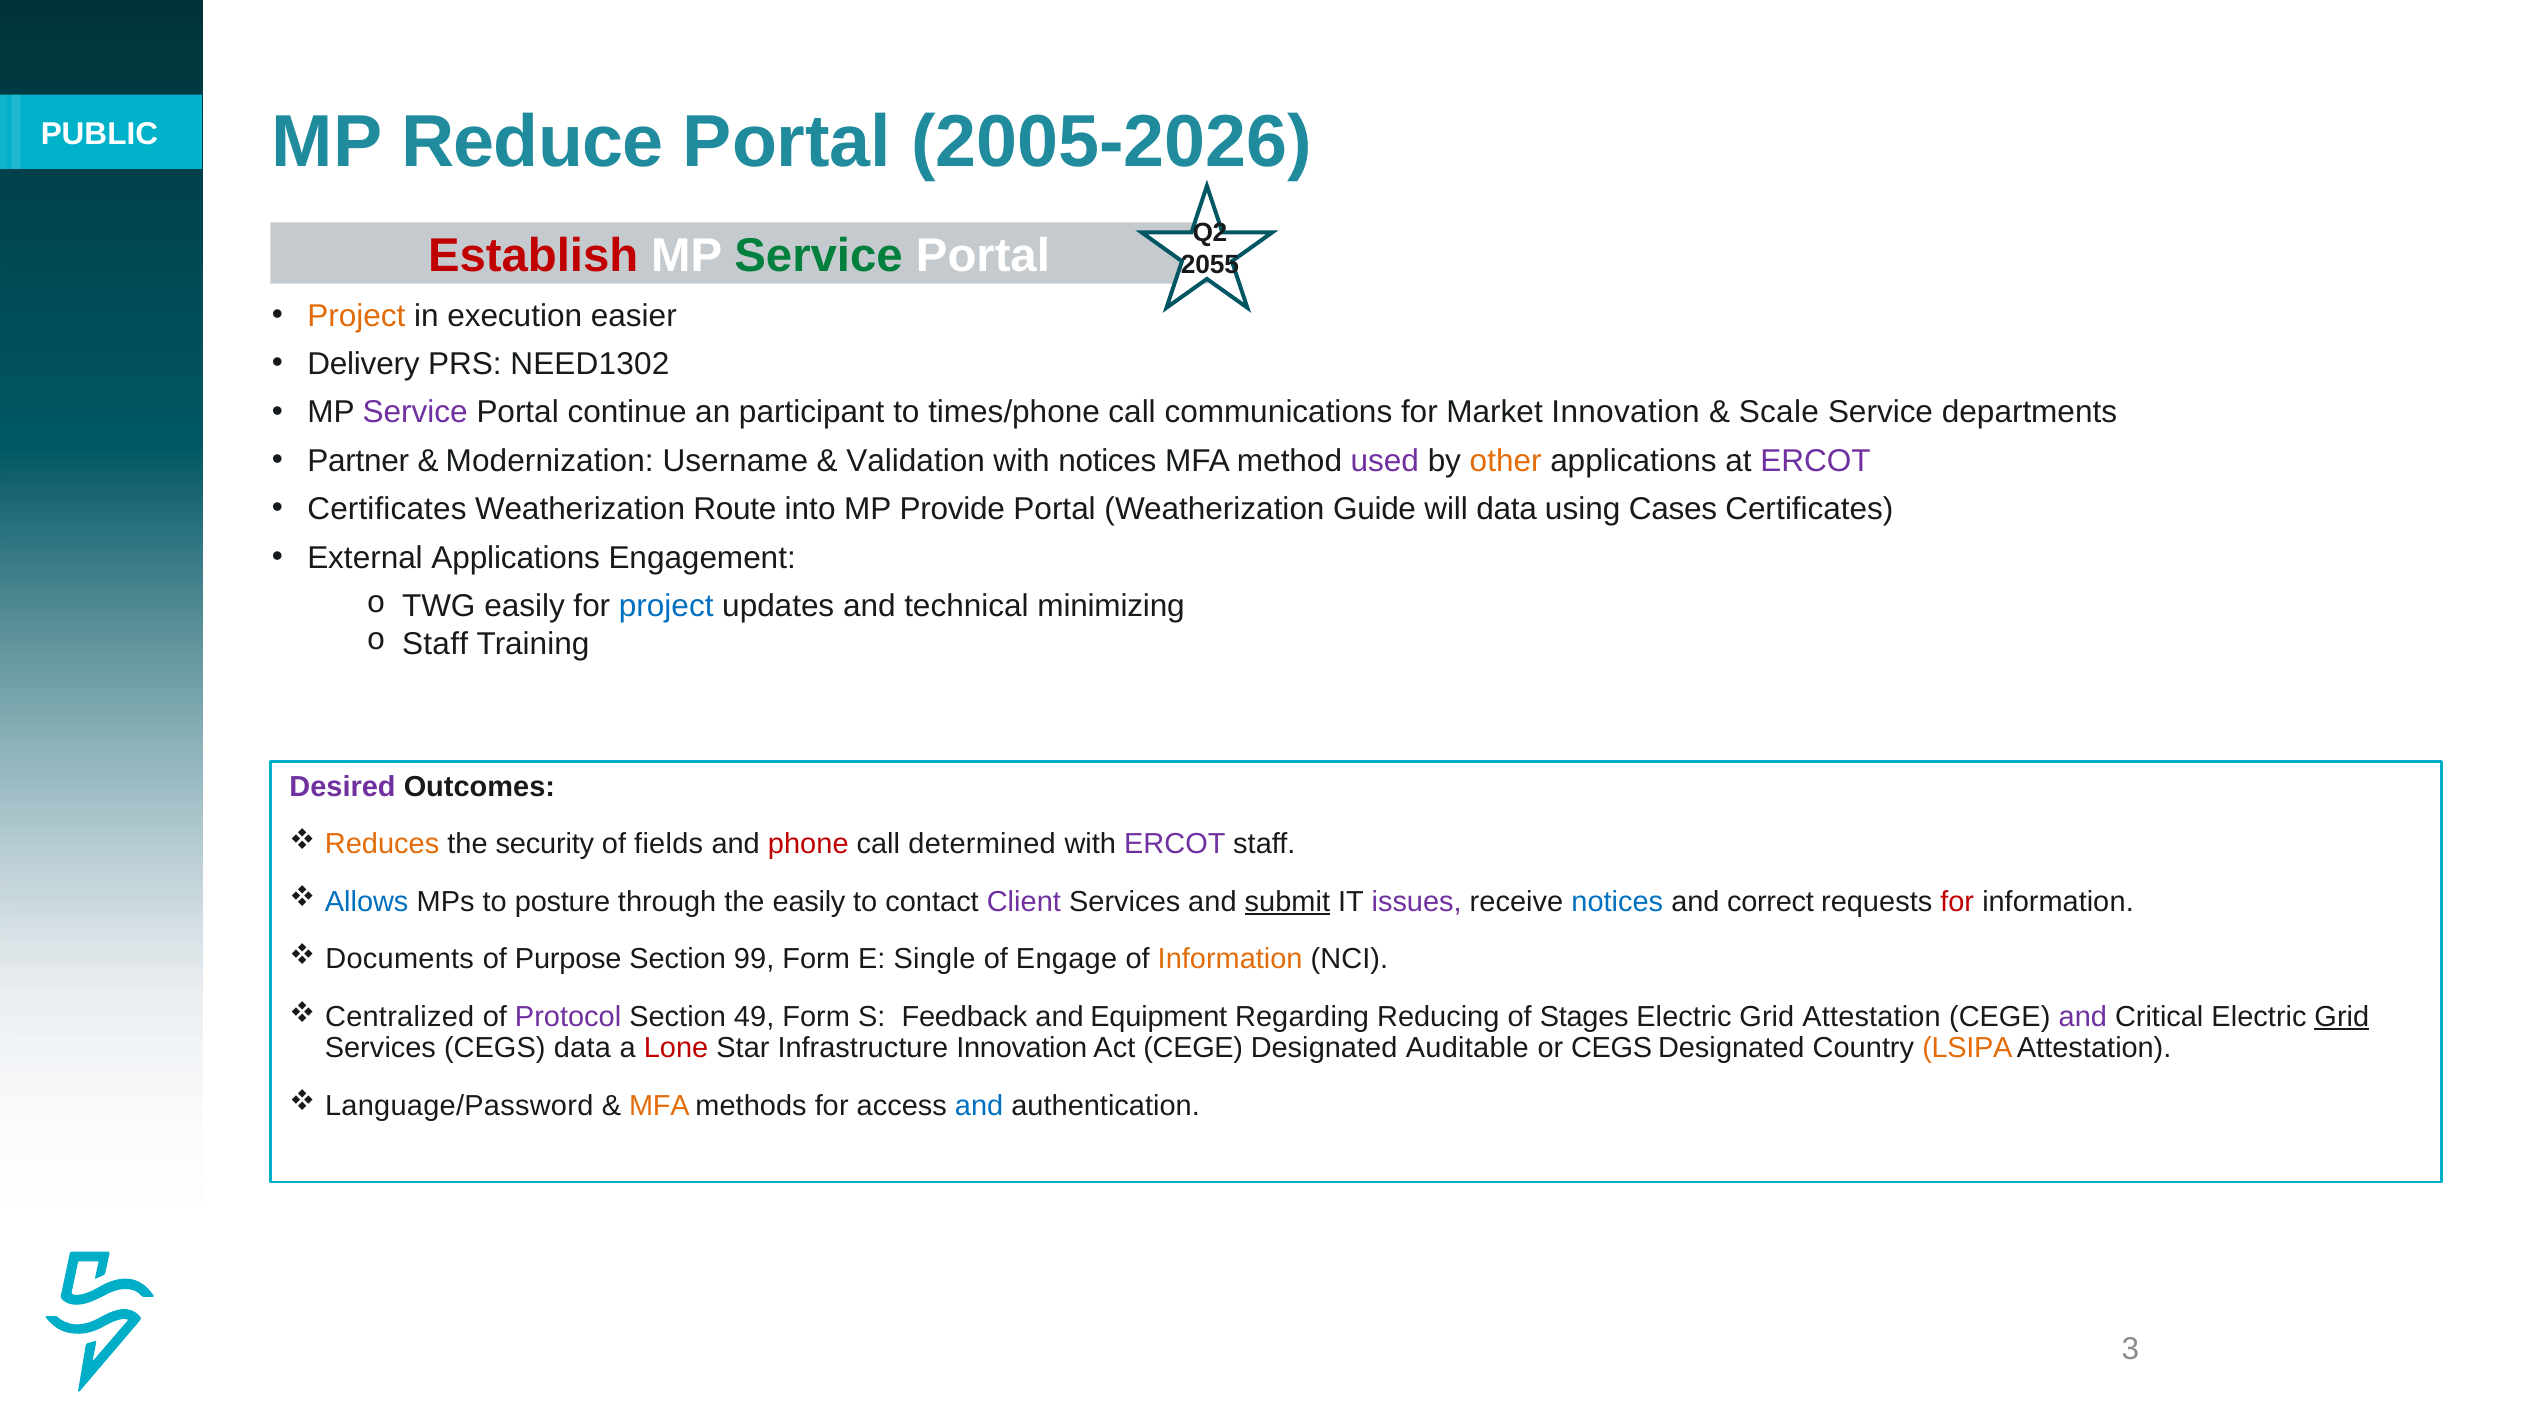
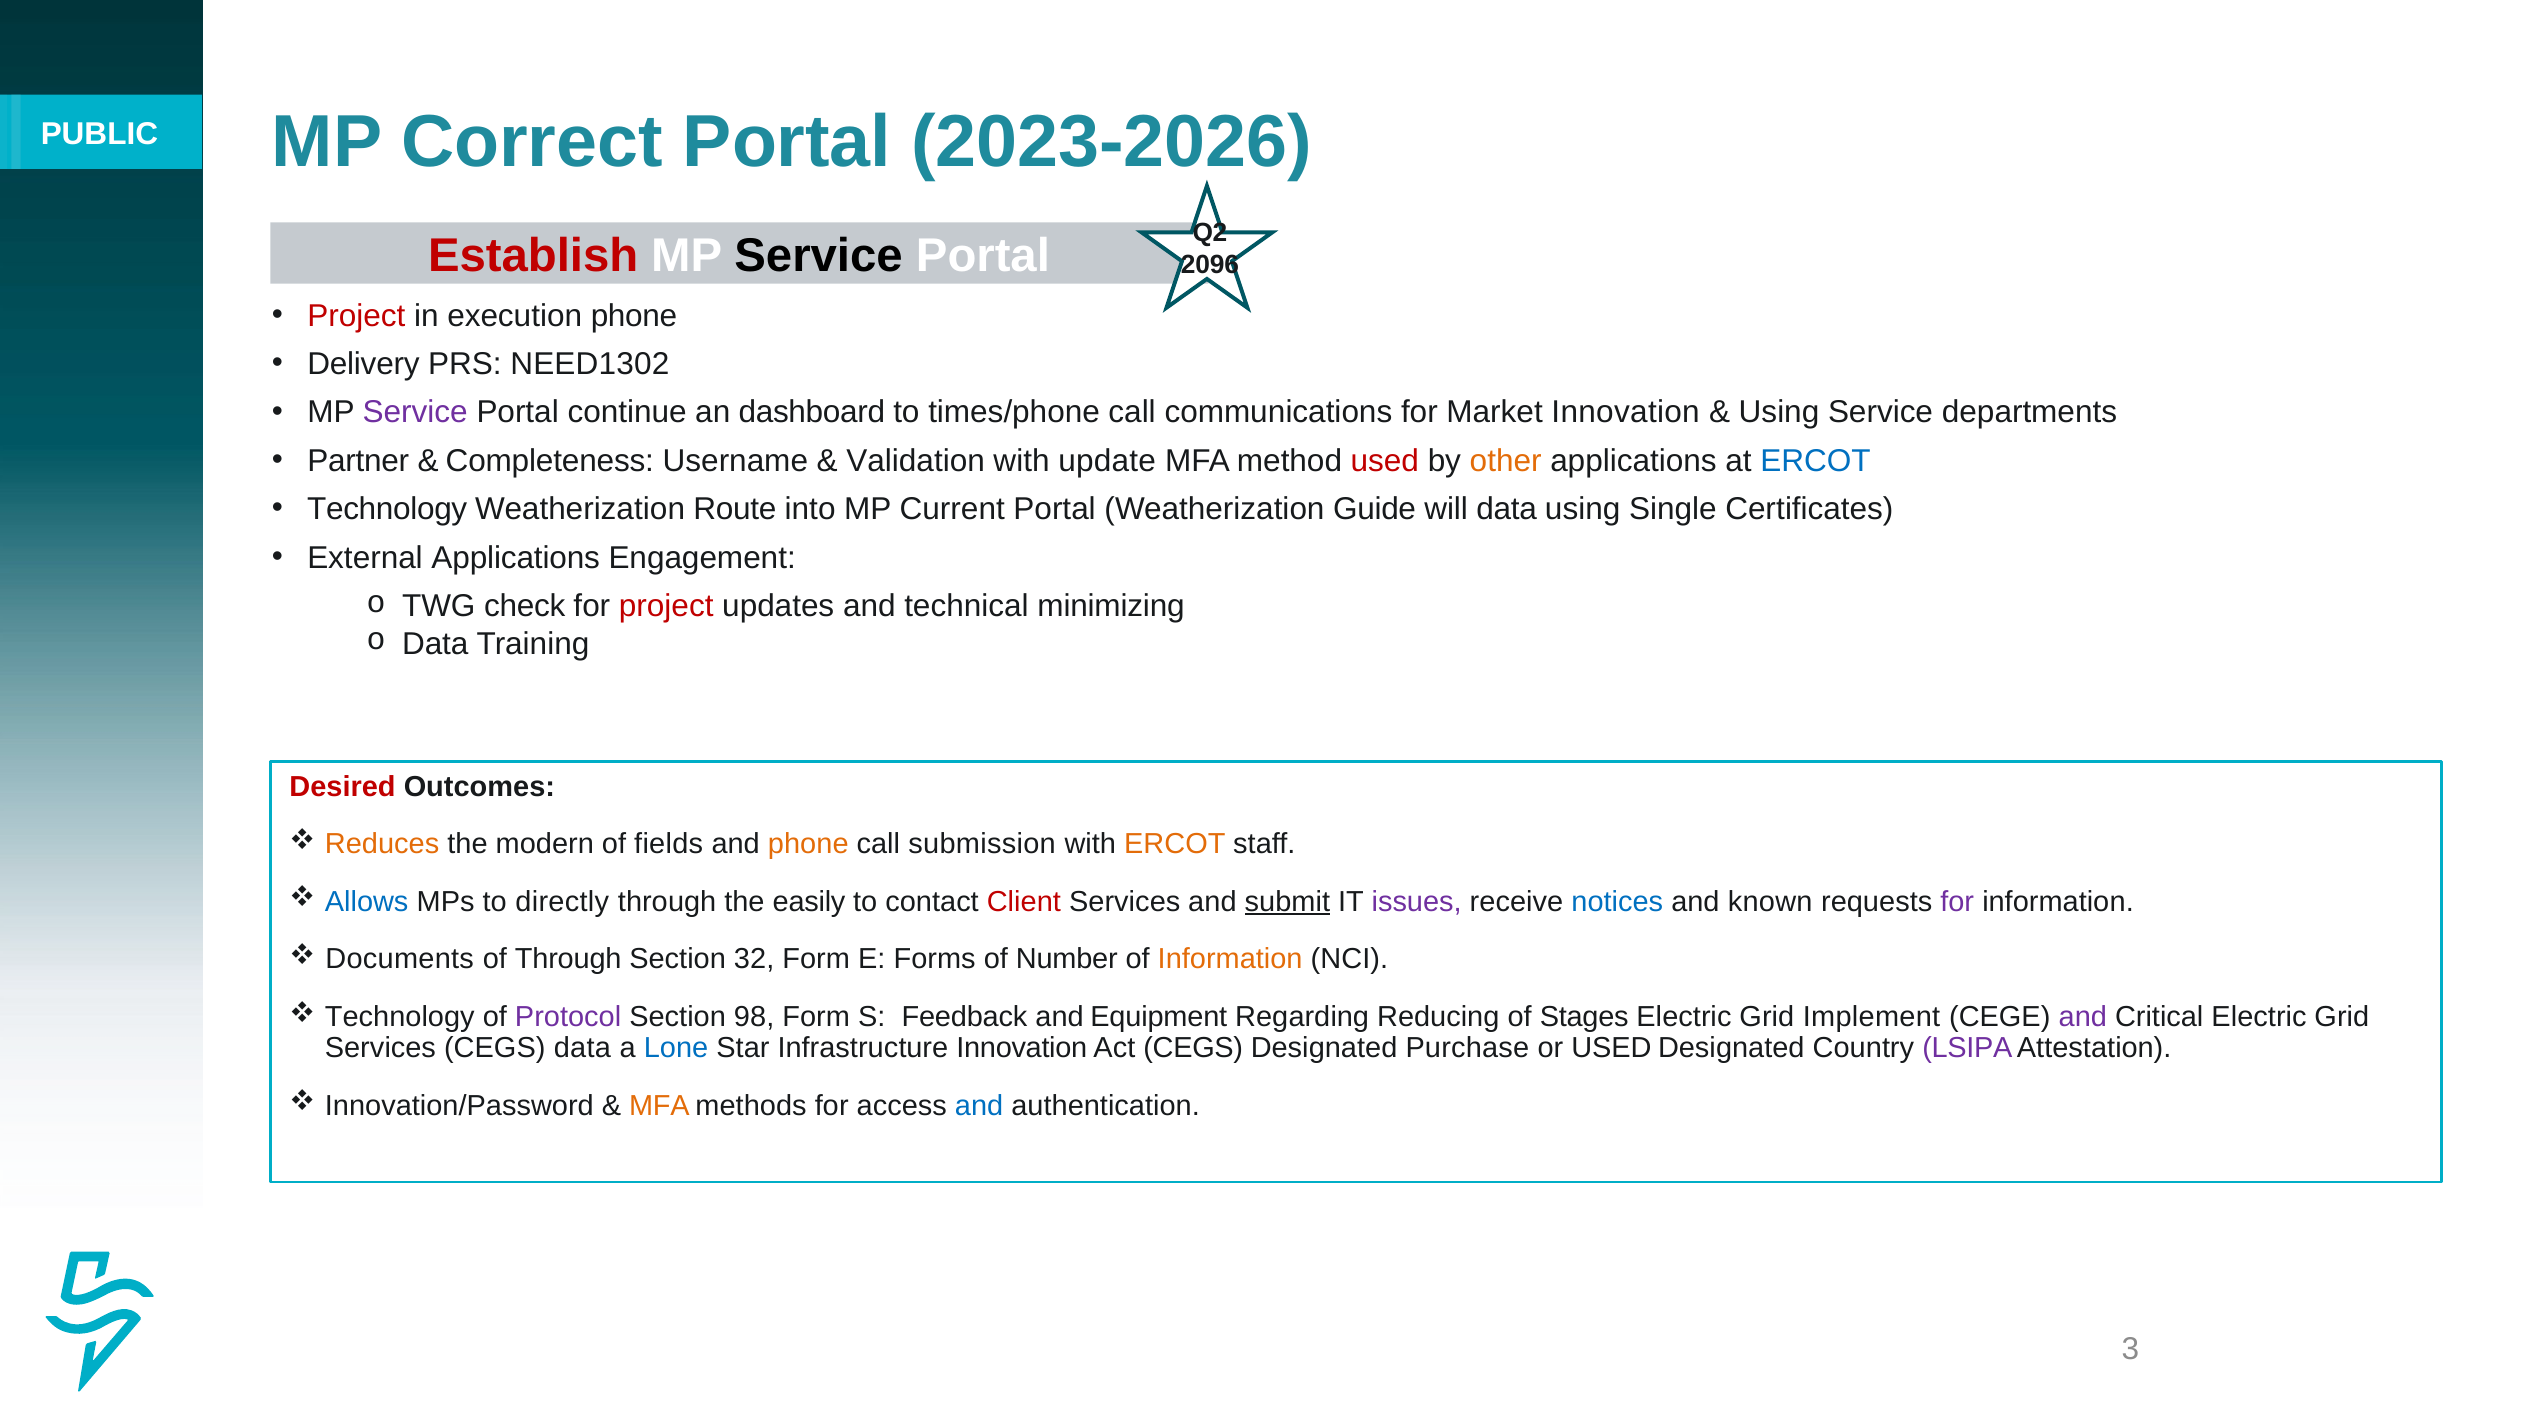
Reduce: Reduce -> Correct (532, 142)
2005-2026: 2005-2026 -> 2023-2026 (1112, 142)
Service colour: green -> black (819, 256)
2055: 2055 -> 2096 (1210, 265)
Project colour: orange -> red (356, 316)
execution easier: easier -> phone (634, 316)
participant: participant -> dashboard (812, 413)
Scale: Scale -> Using (1779, 413)
Modernization: Modernization -> Completeness (550, 461)
with notices: notices -> update (1107, 461)
used colour: purple -> red (1385, 461)
ERCOT colour: purple -> blue (1816, 461)
Certificates: Certificates -> Technology (387, 509)
Provide: Provide -> Current (952, 509)
Cases: Cases -> Single (1673, 509)
TWG easily: easily -> check (525, 606)
project colour: blue -> red (666, 606)
Staff: Staff -> Data (435, 644)
Desired colour: purple -> red (343, 787)
security: security -> modern (545, 844)
phone colour: red -> orange (808, 844)
determined: determined -> submission (982, 844)
ERCOT colour: purple -> orange (1175, 844)
posture: posture -> directly (562, 902)
Client colour: purple -> red (1024, 902)
correct: correct -> known (1770, 902)
for colour: red -> purple (1957, 902)
of Purpose: Purpose -> Through (568, 959)
99: 99 -> 32 (754, 959)
Single: Single -> Forms (935, 959)
Engage: Engage -> Number (1067, 959)
Centralized: Centralized -> Technology (400, 1017)
49: 49 -> 98 (754, 1017)
Grid Attestation: Attestation -> Implement (1872, 1017)
Grid underline: present -> none (2342, 1017)
Lone colour: red -> blue (676, 1048)
Act CEGE: CEGE -> CEGS (1193, 1048)
Auditable: Auditable -> Purchase (1467, 1048)
or CEGS: CEGS -> USED (1611, 1048)
LSIPA colour: orange -> purple (1967, 1048)
Language/Password: Language/Password -> Innovation/Password (459, 1106)
